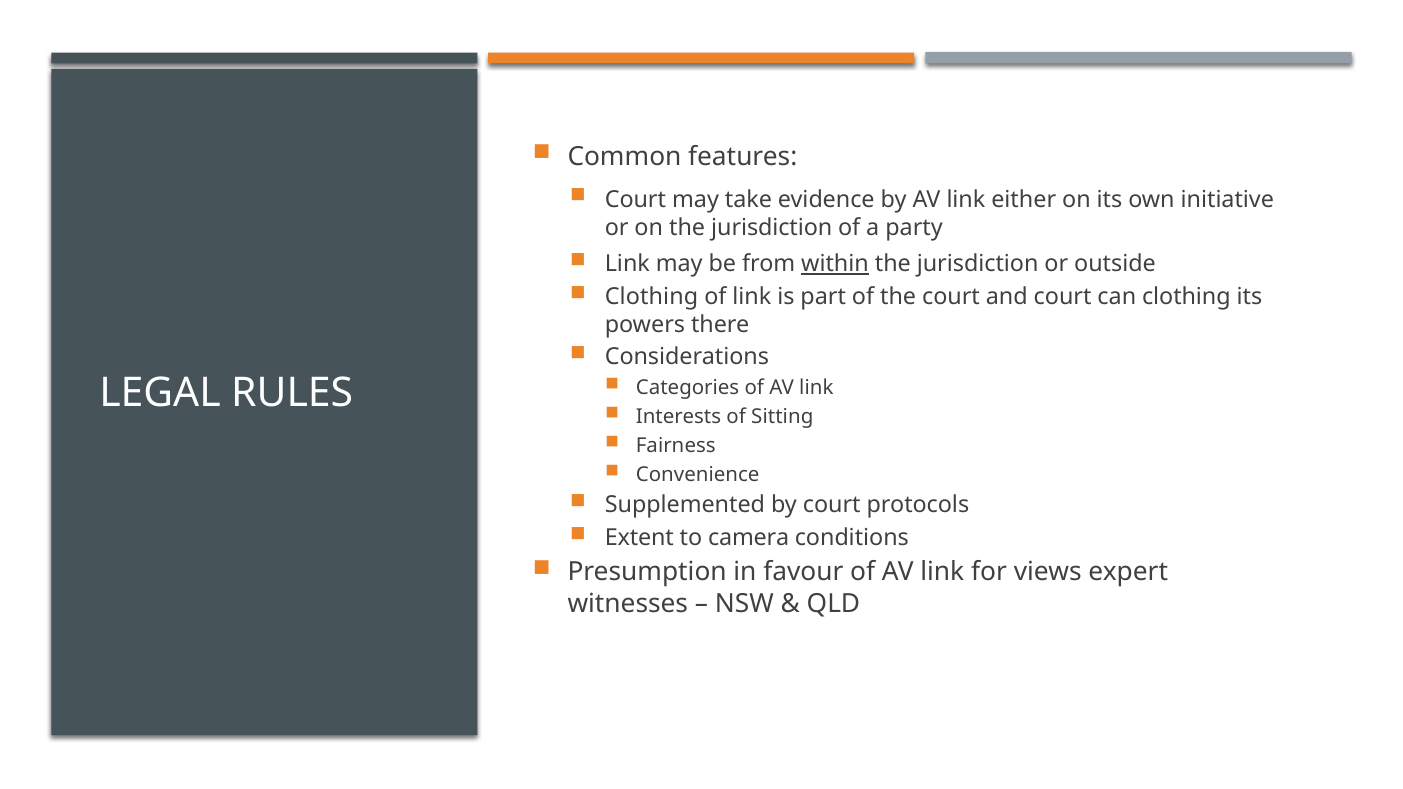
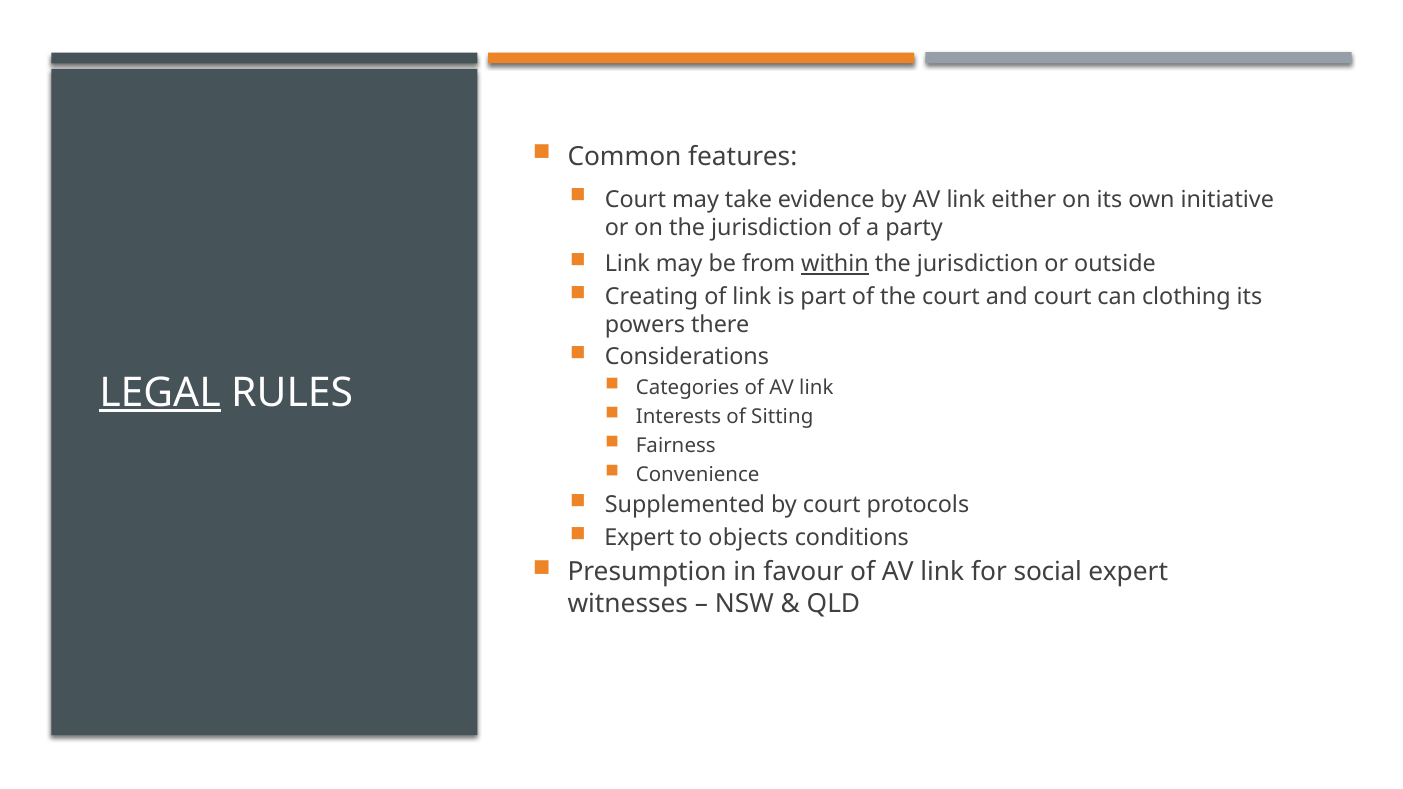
Clothing: Clothing -> Creating (652, 297)
LEGAL underline: none -> present (160, 393)
Extent: Extent -> Expert (639, 538)
camera: camera -> objects (748, 538)
views: views -> social (1048, 572)
